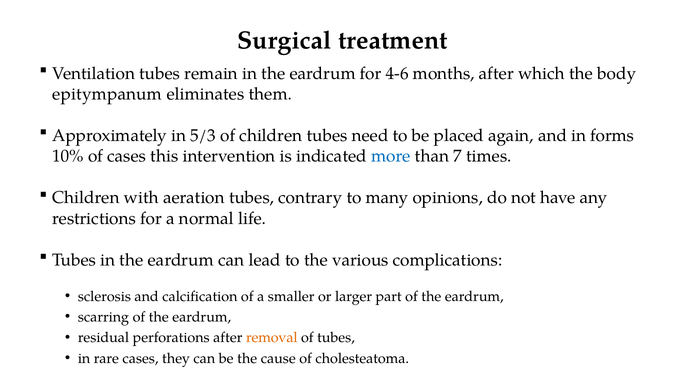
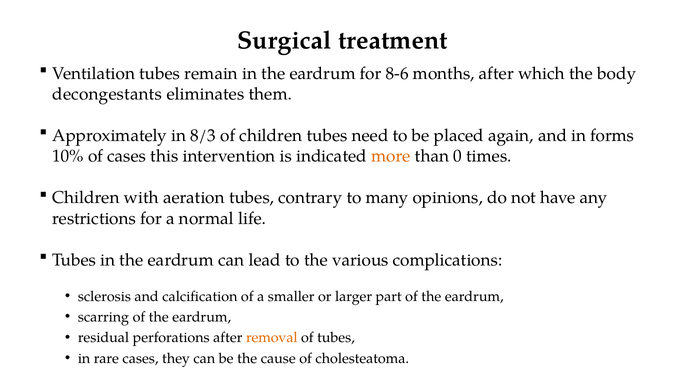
4-6: 4-6 -> 8-6 (397, 73)
epitympanum: epitympanum -> decongestants (107, 94)
5/3: 5/3 -> 8/3 (203, 136)
more colour: blue -> orange (391, 156)
7: 7 -> 0 (458, 156)
